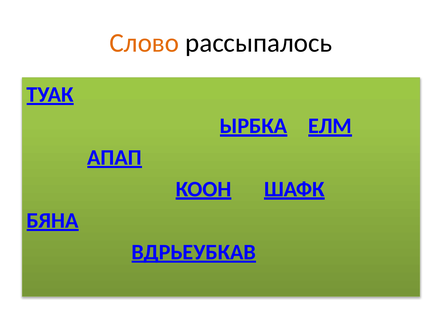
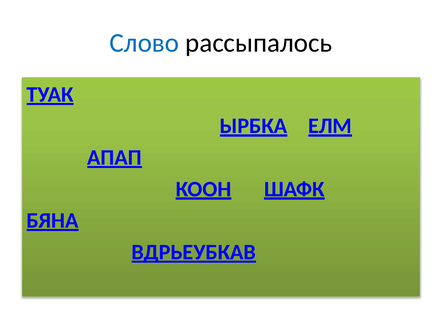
Слово colour: orange -> blue (144, 43)
